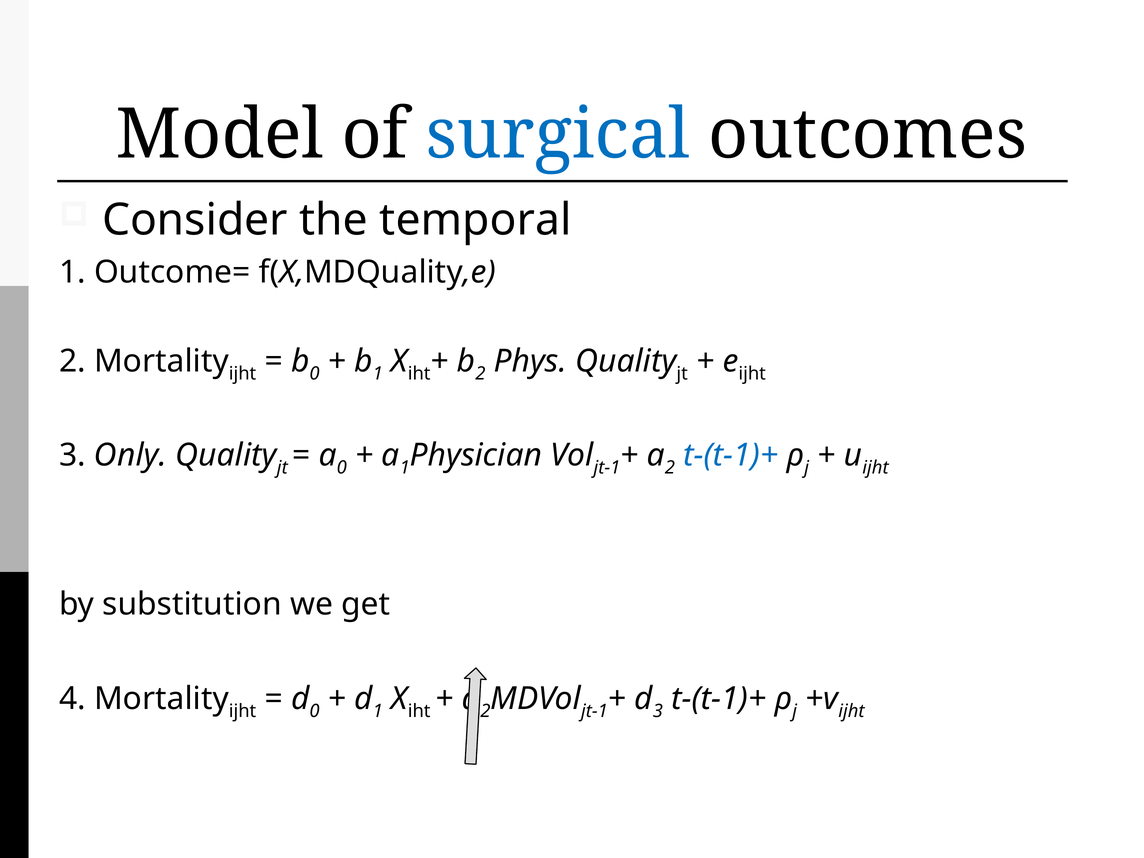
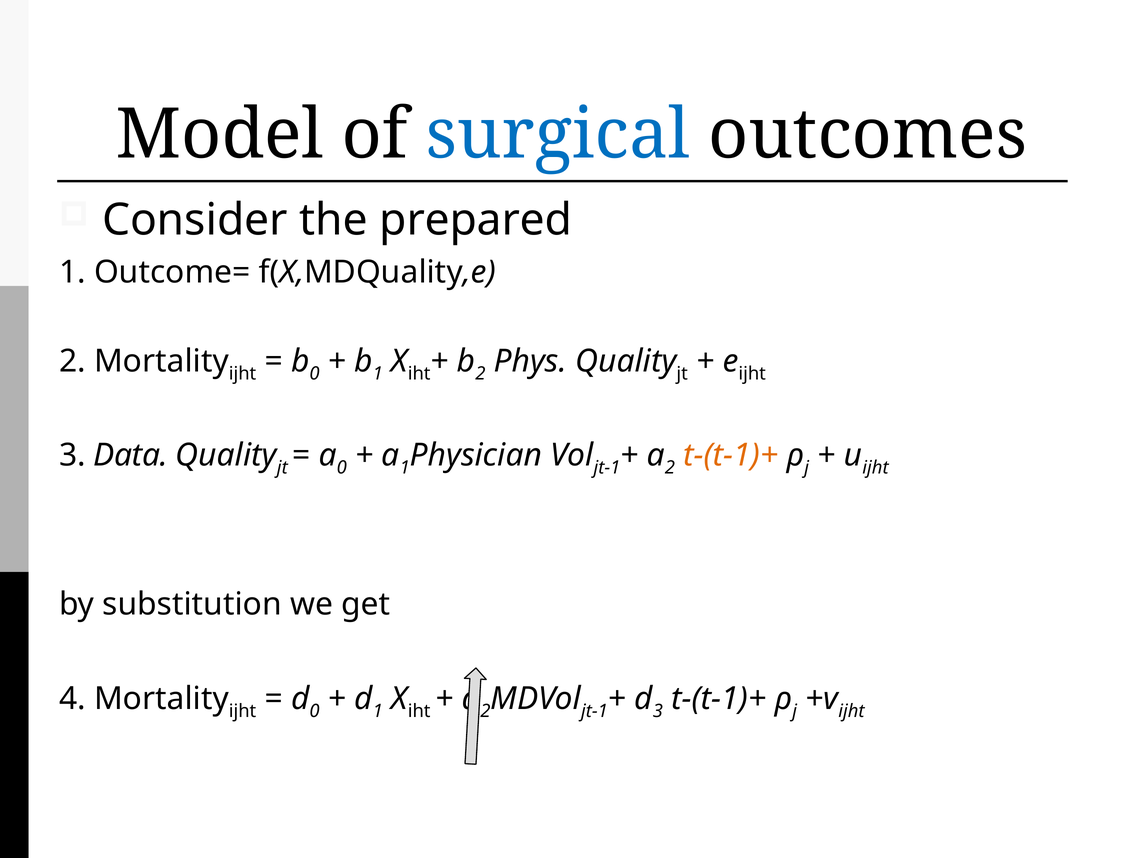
temporal: temporal -> prepared (476, 220)
Only: Only -> Data (131, 455)
t-(t-1)+ colour: blue -> orange (731, 455)
